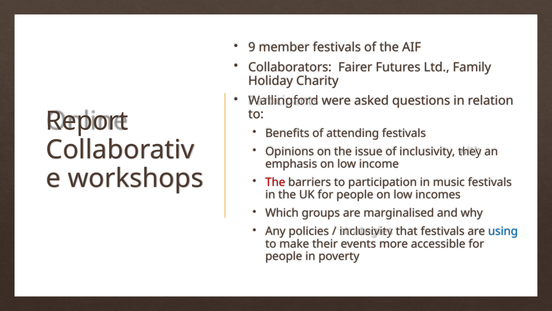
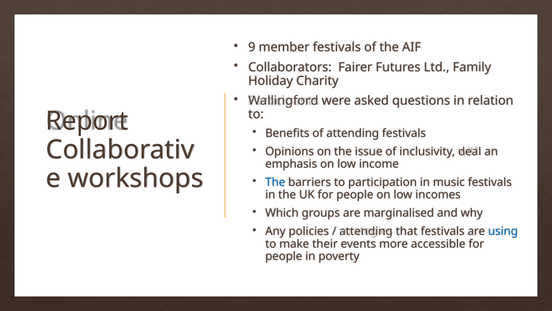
they: they -> deal (470, 151)
The colour: red -> blue (275, 182)
inclusivity: inclusivity -> attending (366, 231)
